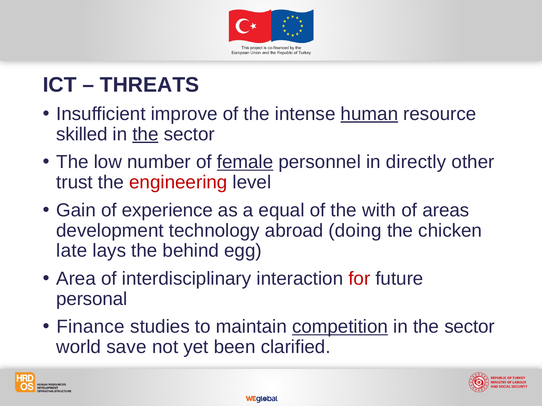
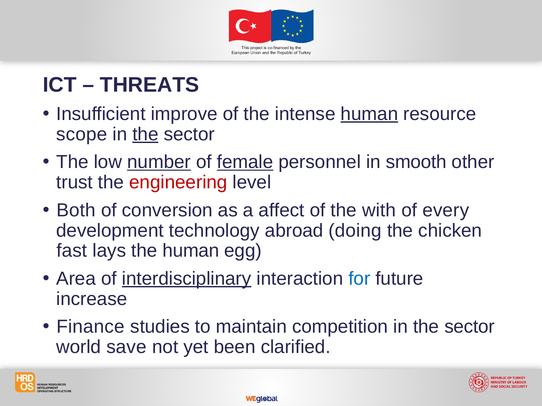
skilled: skilled -> scope (82, 134)
number underline: none -> present (159, 162)
directly: directly -> smooth (416, 162)
Gain: Gain -> Both (76, 210)
experience: experience -> conversion (167, 210)
equal: equal -> affect (282, 210)
areas: areas -> every (446, 210)
late: late -> fast (72, 251)
the behind: behind -> human (191, 251)
interdisciplinary underline: none -> present (187, 279)
for colour: red -> blue (359, 279)
personal: personal -> increase (92, 299)
competition underline: present -> none (340, 327)
